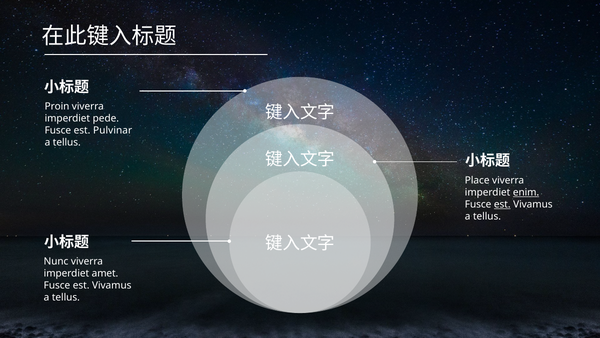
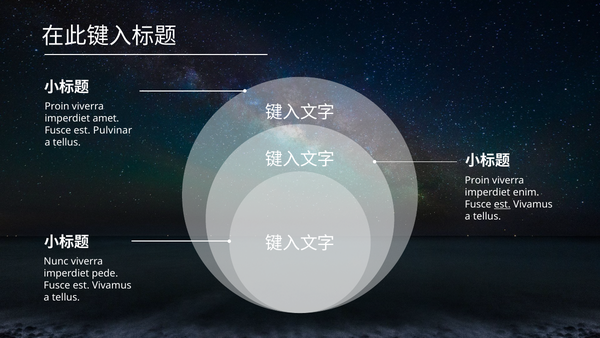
pede: pede -> amet (106, 118)
Place: Place -> Proin (477, 180)
enim underline: present -> none (526, 192)
amet: amet -> pede (105, 273)
